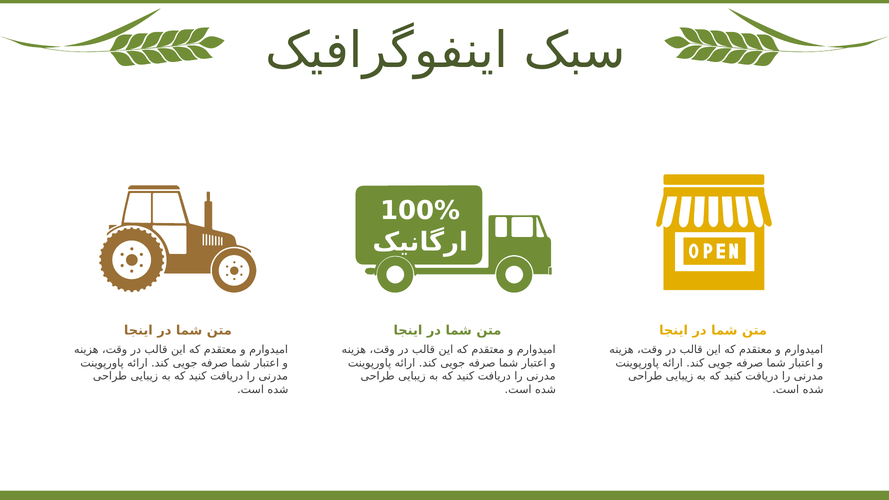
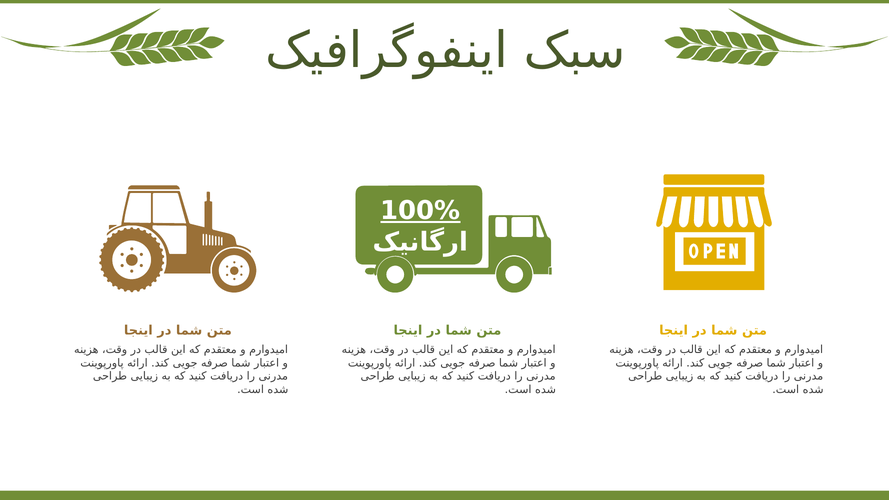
100% underline: none -> present (420, 211)
